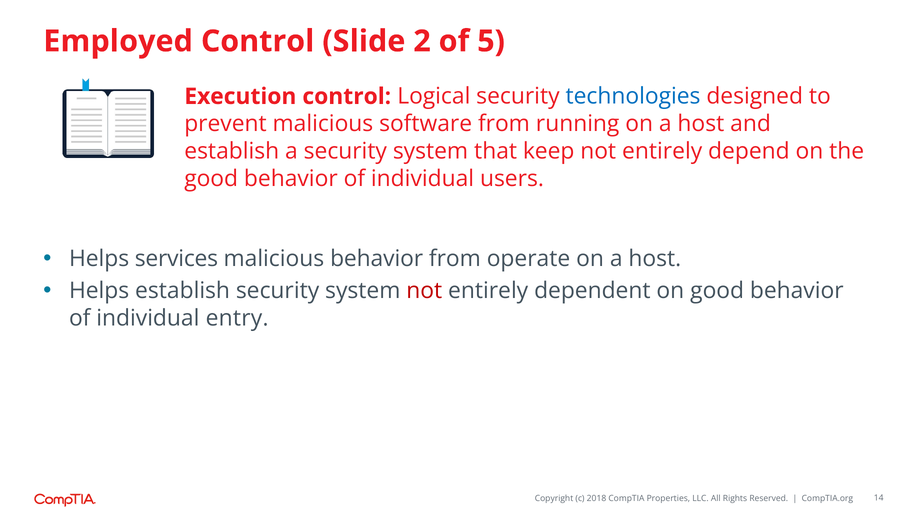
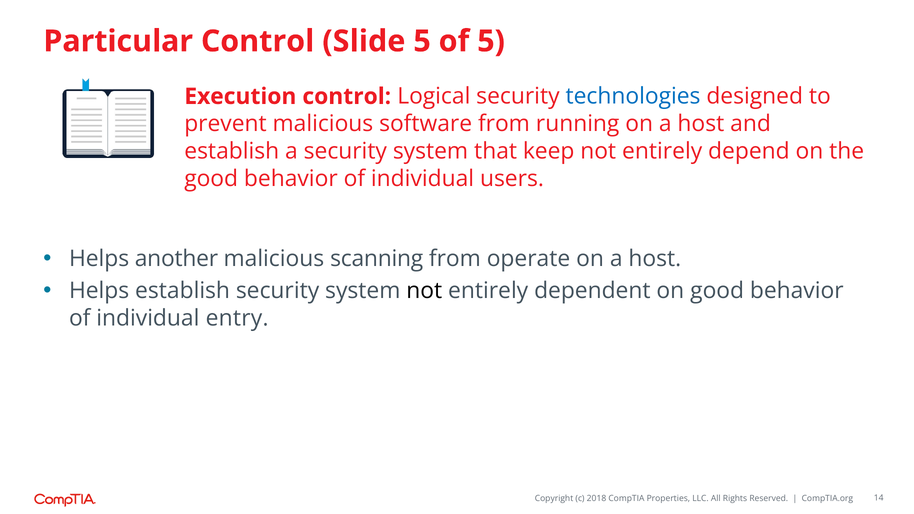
Employed: Employed -> Particular (118, 41)
Slide 2: 2 -> 5 (422, 41)
services: services -> another (176, 259)
malicious behavior: behavior -> scanning (377, 259)
not colour: red -> black (424, 291)
